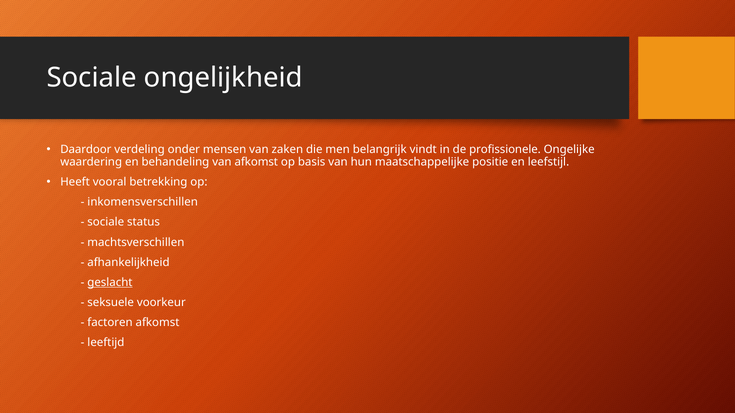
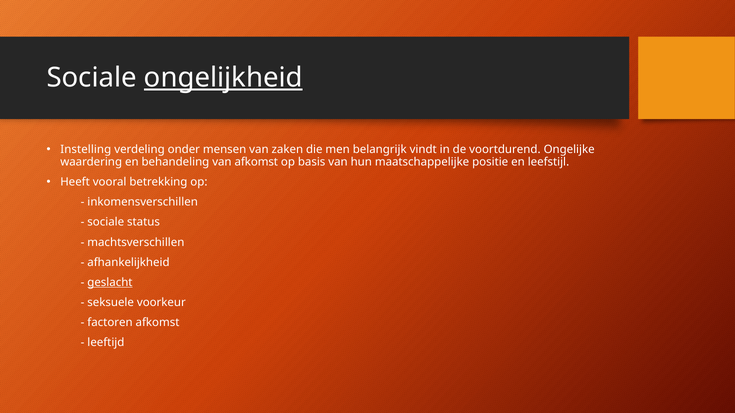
ongelijkheid underline: none -> present (223, 78)
Daardoor: Daardoor -> Instelling (86, 150)
profissionele: profissionele -> voortdurend (505, 150)
